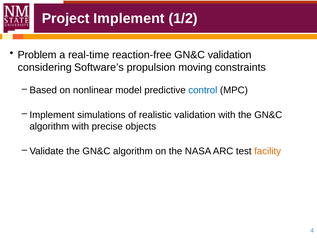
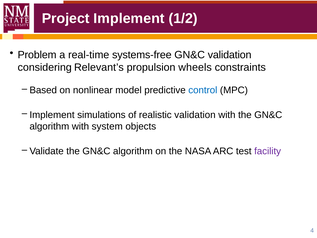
reaction-free: reaction-free -> systems-free (142, 55)
Software’s: Software’s -> Relevant’s (99, 67)
moving: moving -> wheels (195, 67)
precise: precise -> system (107, 126)
facility colour: orange -> purple (268, 151)
